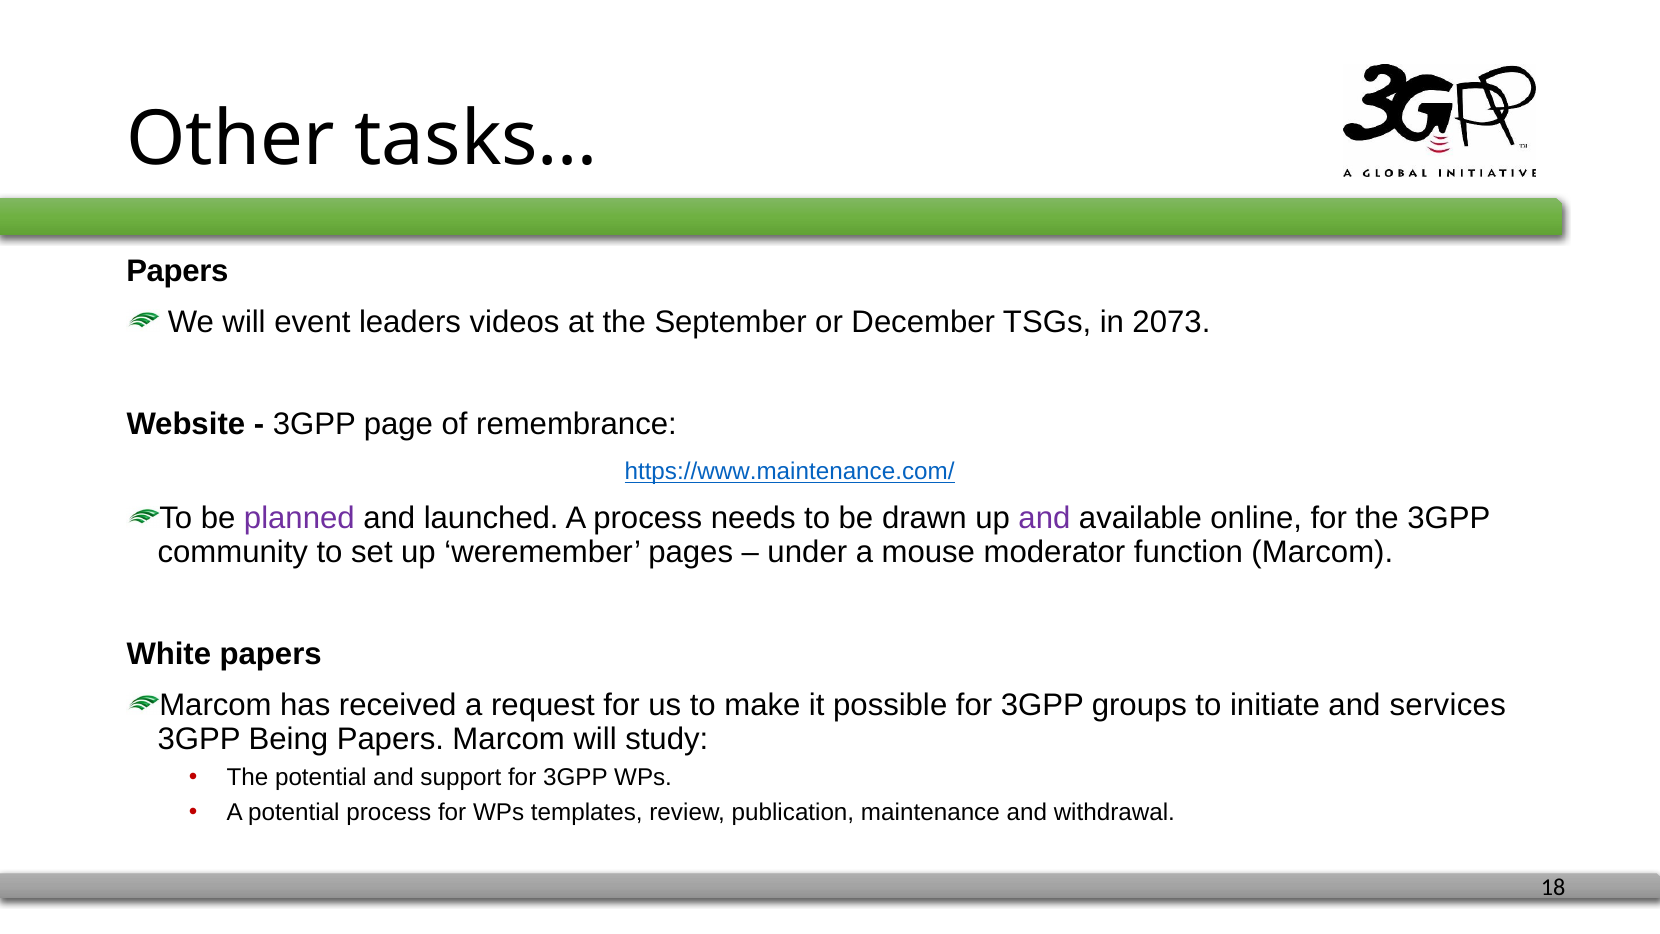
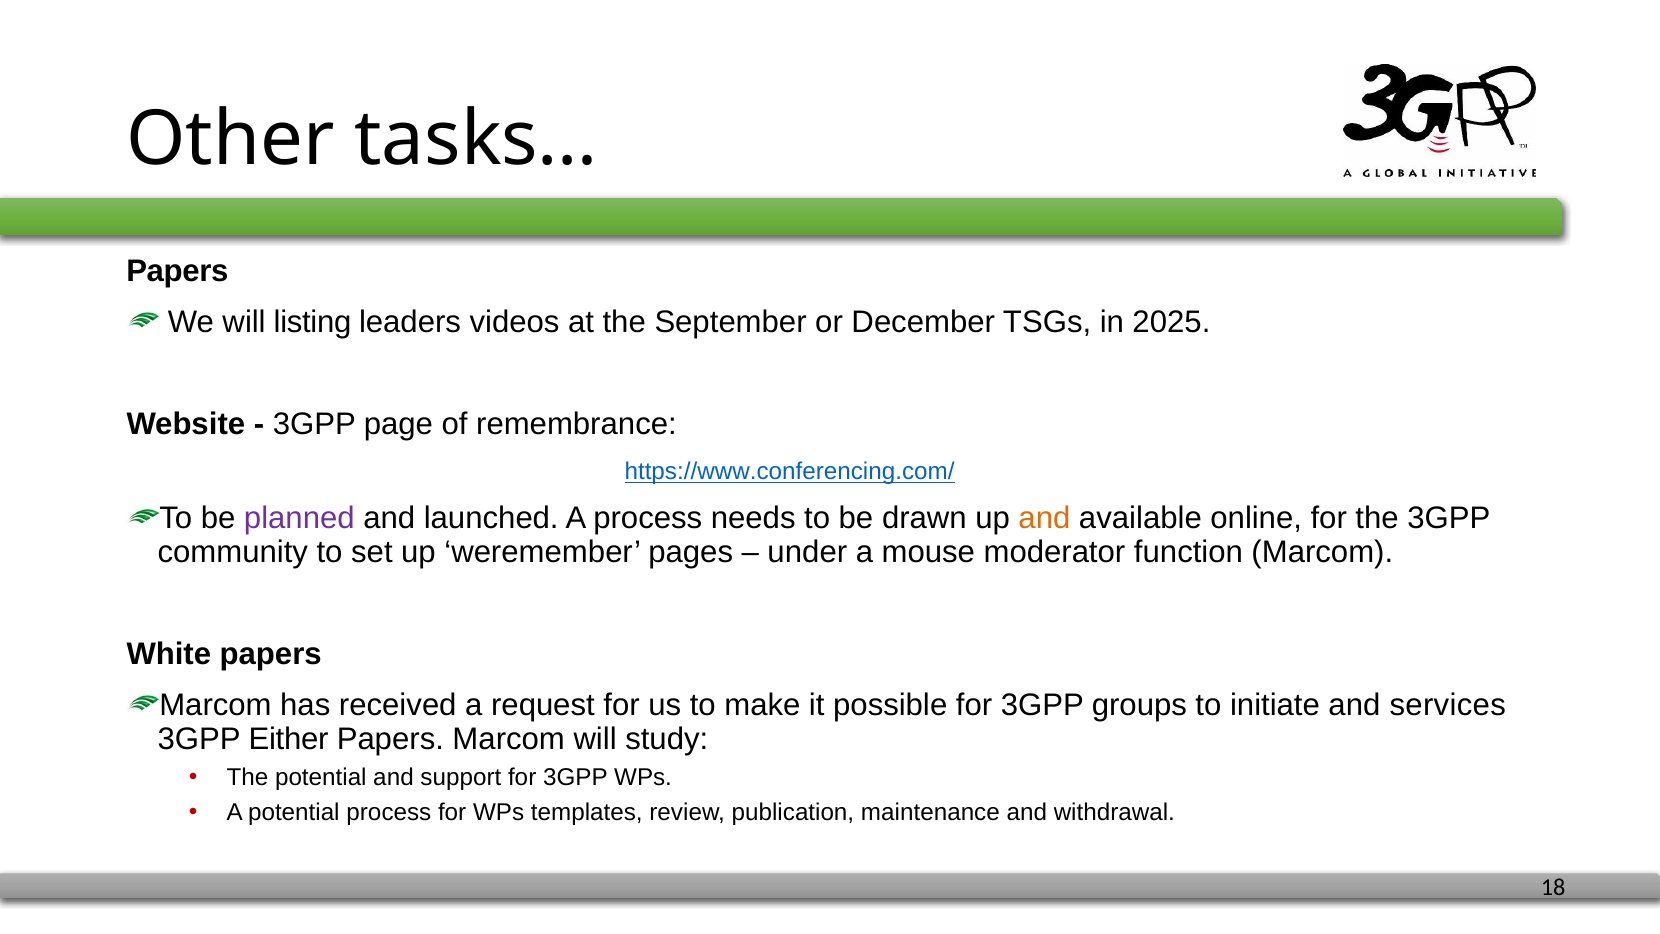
event: event -> listing (313, 322)
2073: 2073 -> 2025 (1171, 322)
https://www.maintenance.com/: https://www.maintenance.com/ -> https://www.conferencing.com/ (790, 471)
and colour: purple -> orange (1044, 519)
Being: Being -> Either (289, 739)
